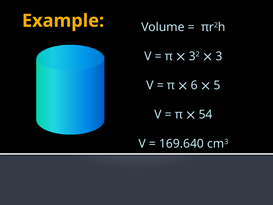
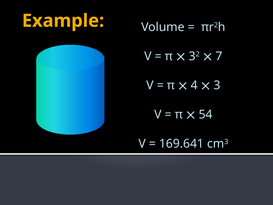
3: 3 -> 7 (219, 56)
6: 6 -> 4 (194, 85)
5: 5 -> 3 (217, 85)
169.640: 169.640 -> 169.641 (181, 144)
